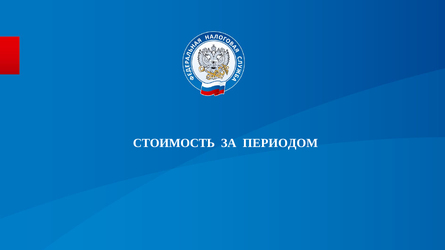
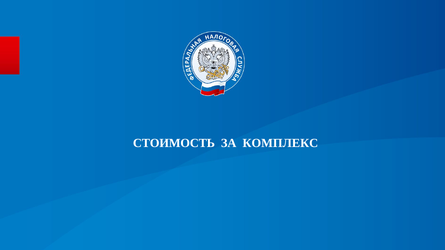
ПЕРИОДОМ: ПЕРИОДОМ -> КОМПЛЕКС (280, 143)
